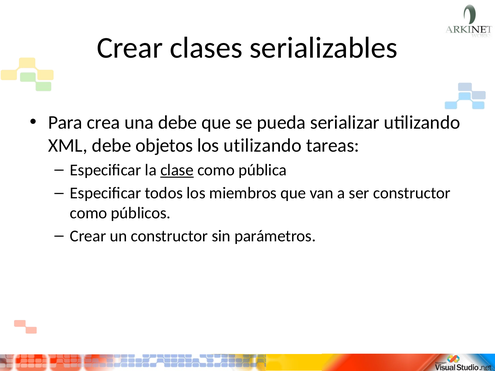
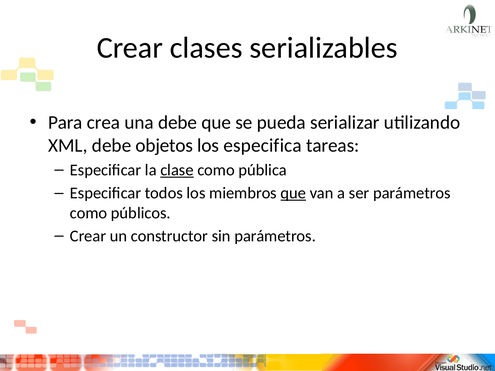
los utilizando: utilizando -> especifica (263, 146)
que underline: none -> present (293, 193)
ser constructor: constructor -> parámetros (412, 193)
